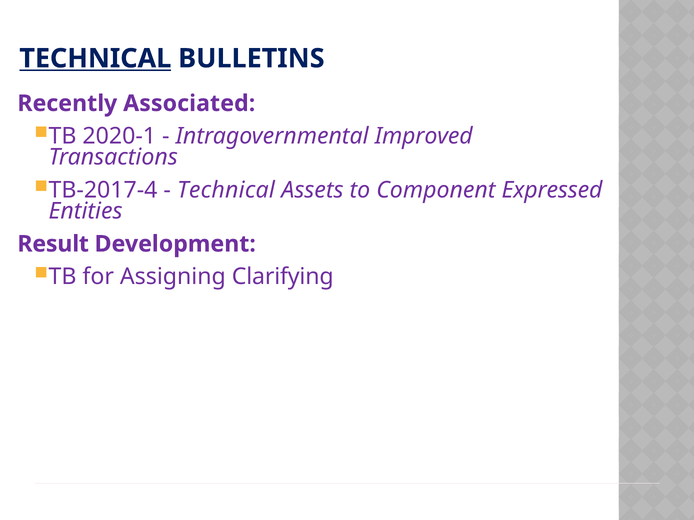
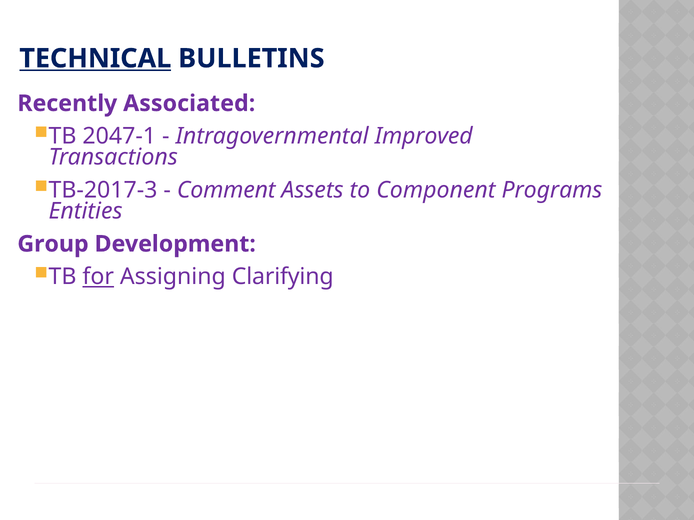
2020-1: 2020-1 -> 2047-1 (119, 136)
TB-2017-4: TB-2017-4 -> TB-2017-3 (103, 190)
Technical: Technical -> Comment (226, 190)
Expressed: Expressed -> Programs (552, 190)
Result: Result -> Group (53, 244)
for underline: none -> present (98, 277)
